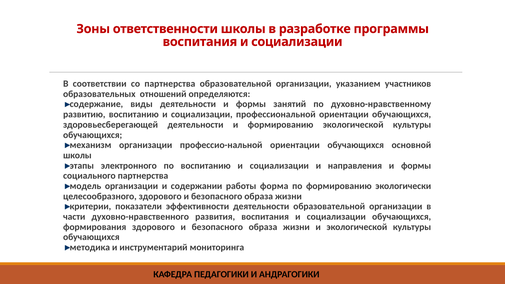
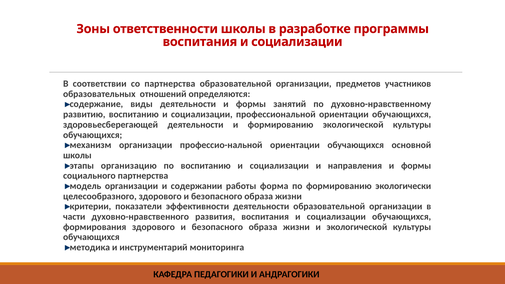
указанием: указанием -> предметов (358, 84)
электронного: электронного -> организацию (129, 166)
